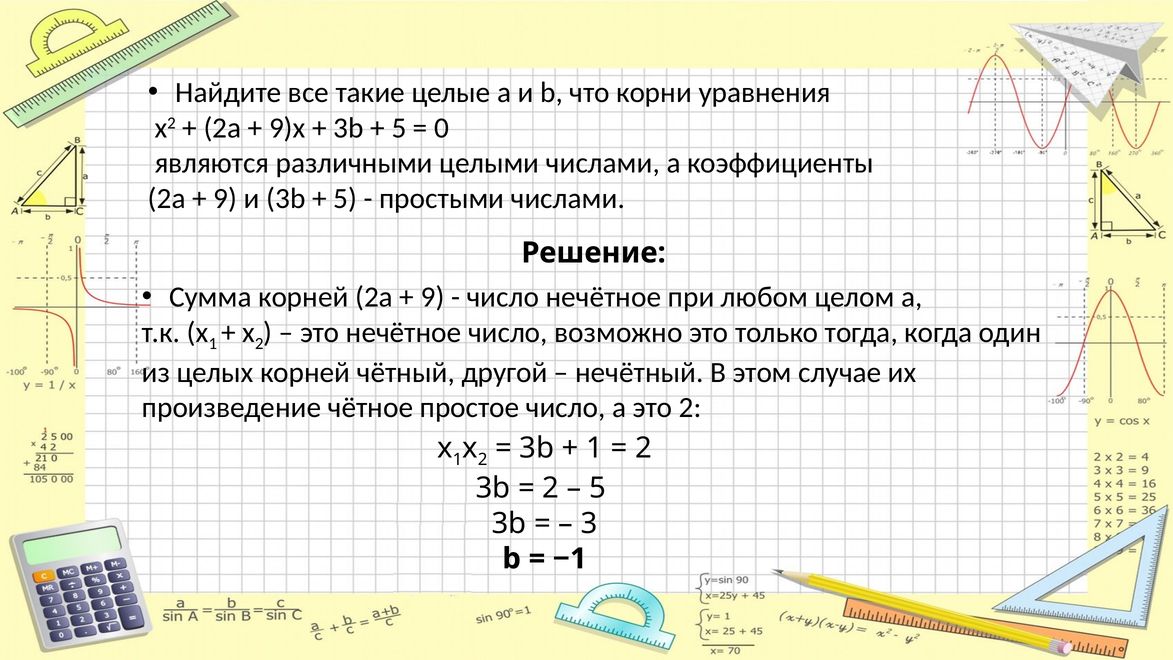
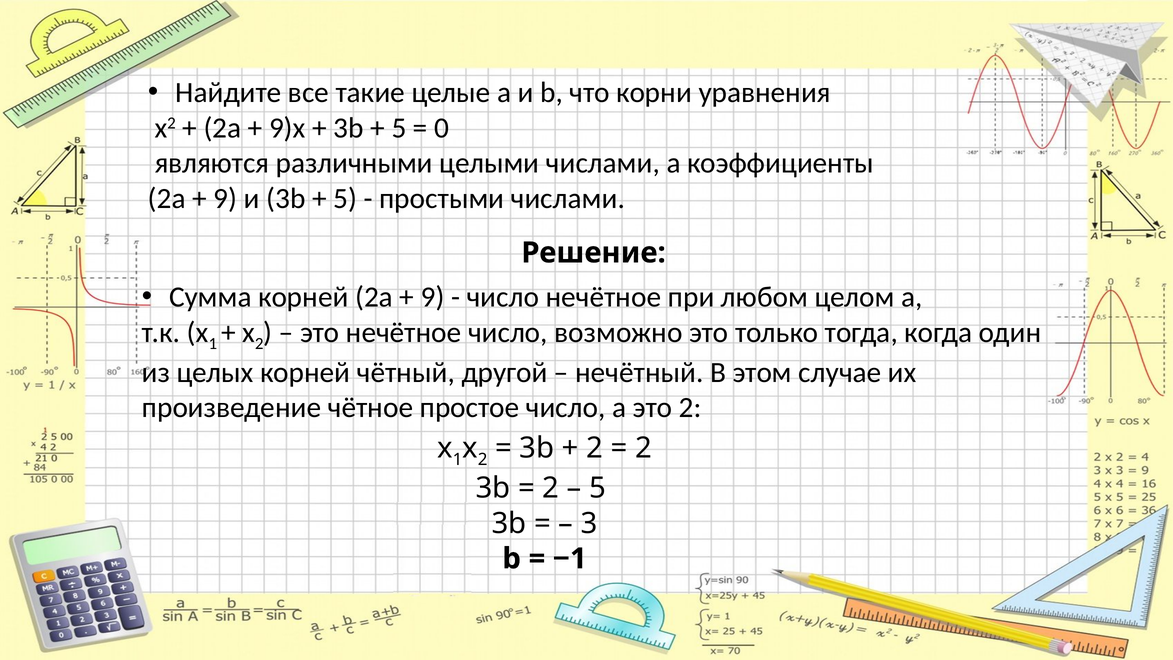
1: 1 -> 2 (595, 448)
